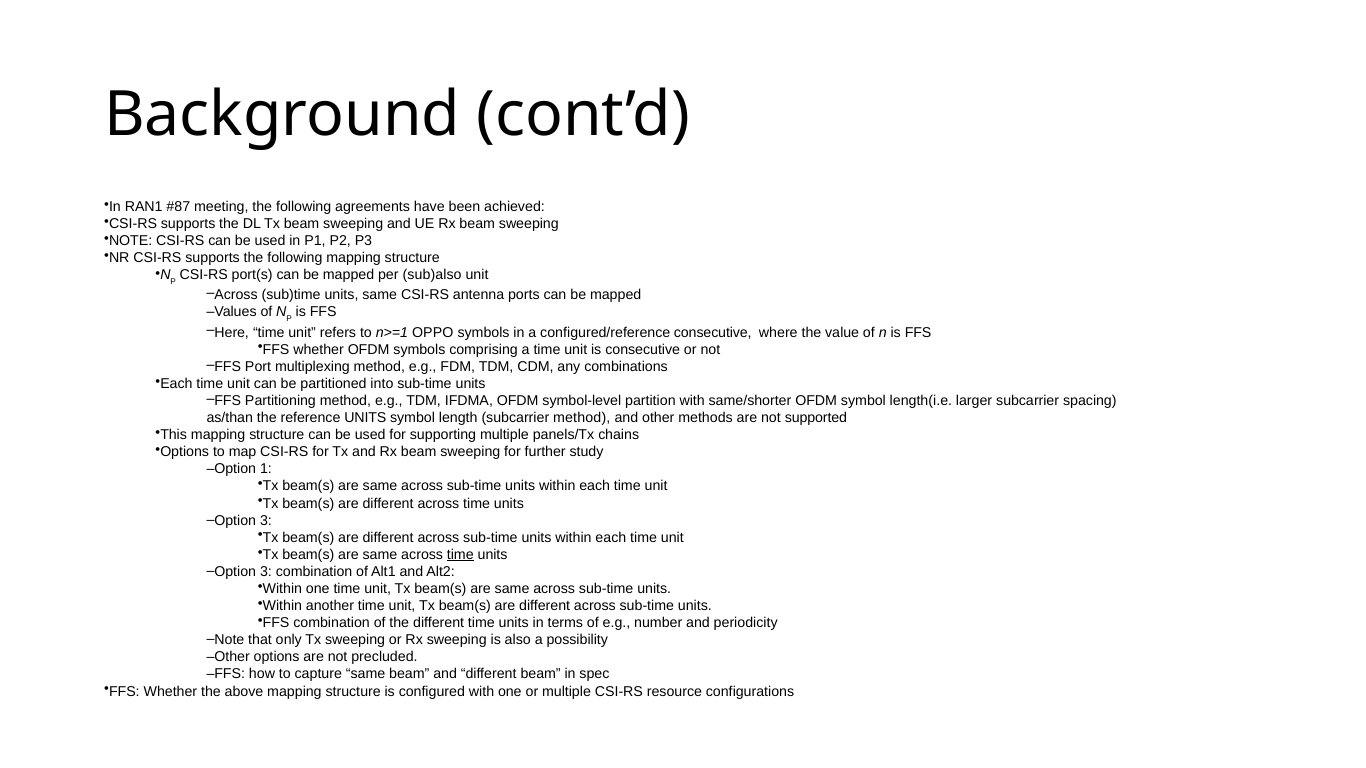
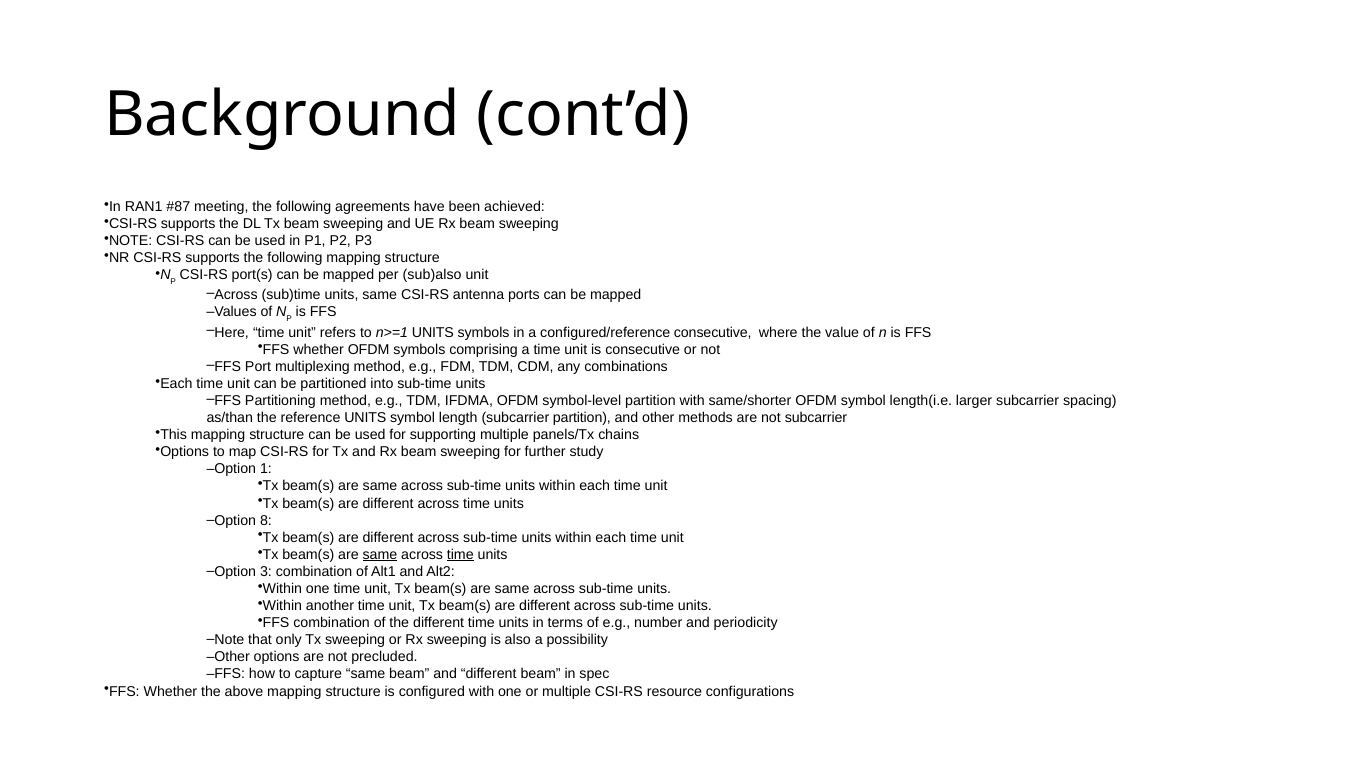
n>=1 OPPO: OPPO -> UNITS (433, 333)
subcarrier method: method -> partition (582, 418)
not supported: supported -> subcarrier (816, 418)
3: 3 -> 8 (266, 521)
same underline: none -> present (380, 555)
